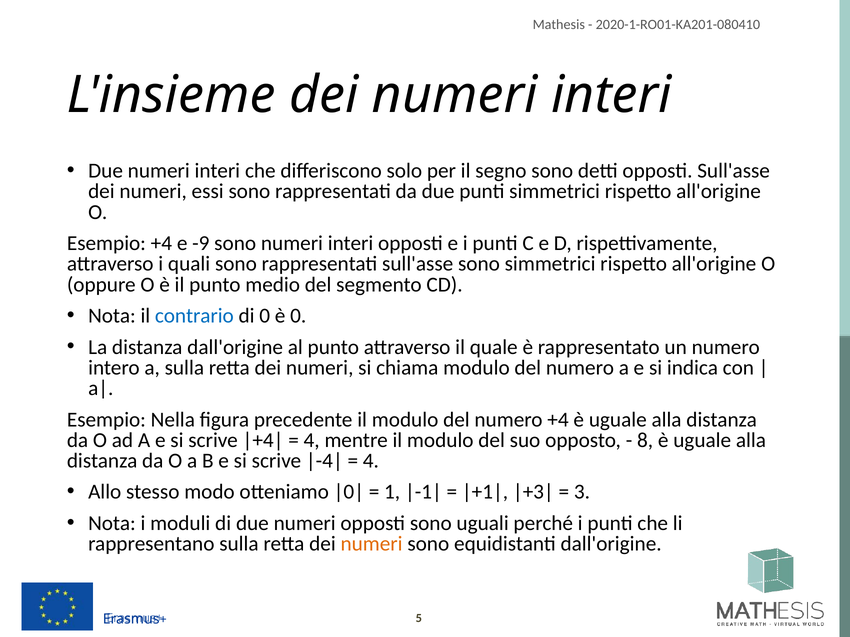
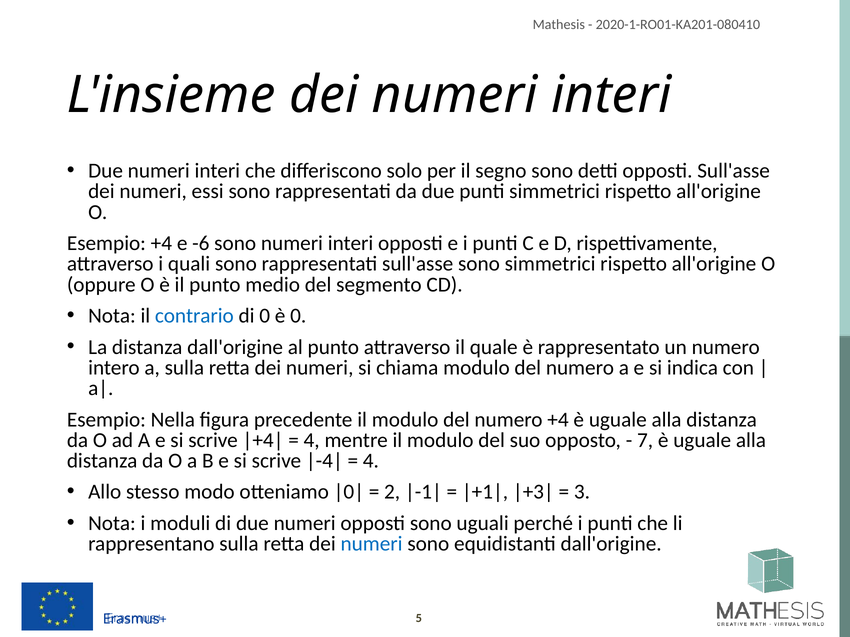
-9: -9 -> -6 (201, 243)
8: 8 -> 7 (645, 440)
1: 1 -> 2 (392, 492)
numeri colour: orange -> blue (372, 544)
